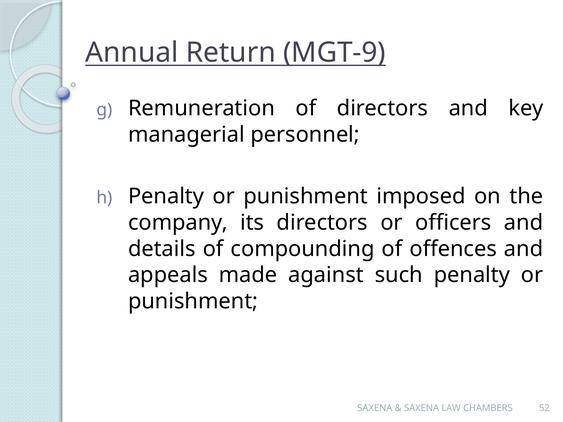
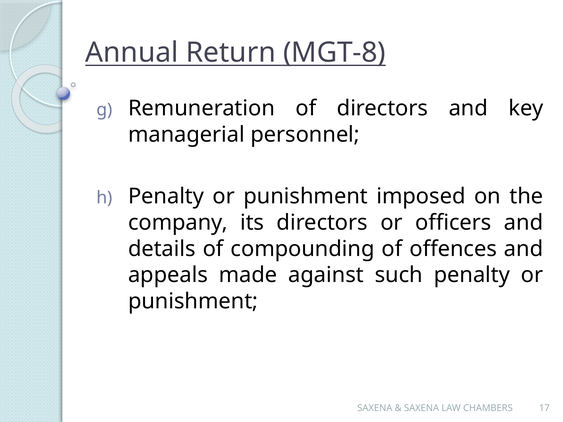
MGT-9: MGT-9 -> MGT-8 (334, 53)
52: 52 -> 17 (544, 408)
